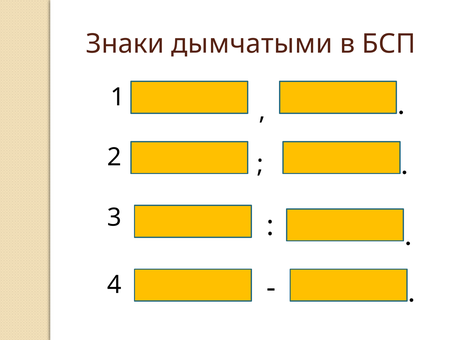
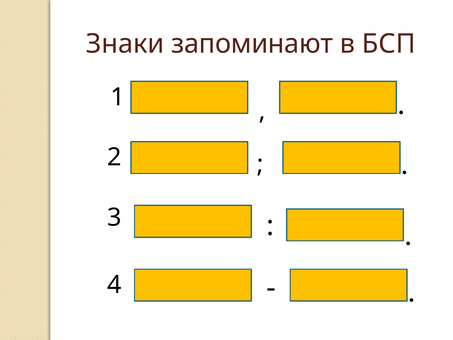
дымчатыми: дымчатыми -> запоминают (252, 44)
